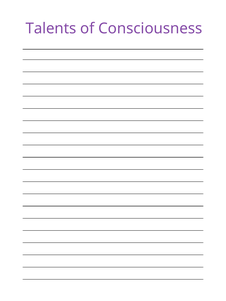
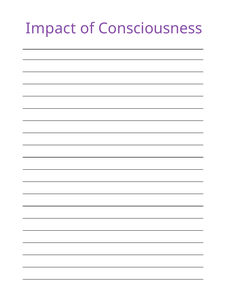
Talents: Talents -> Impact (51, 29)
